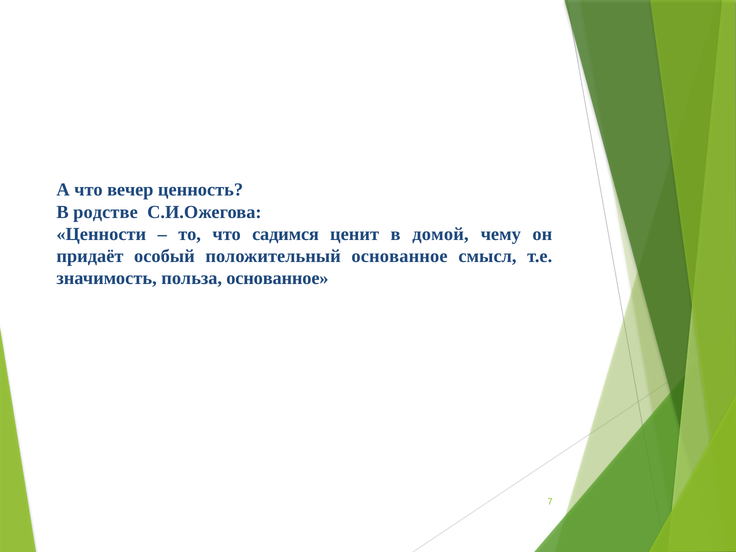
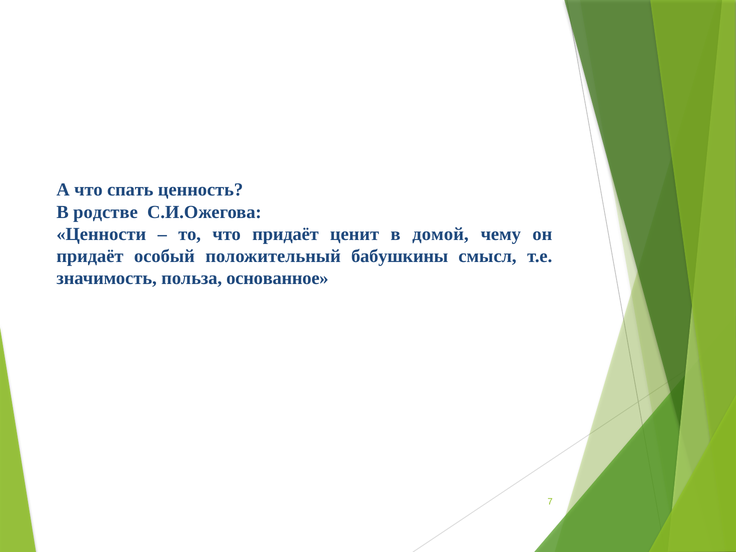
вечер: вечер -> спать (130, 190)
что садимся: садимся -> придаёт (286, 234)
положительный основанное: основанное -> бабушкины (400, 256)
